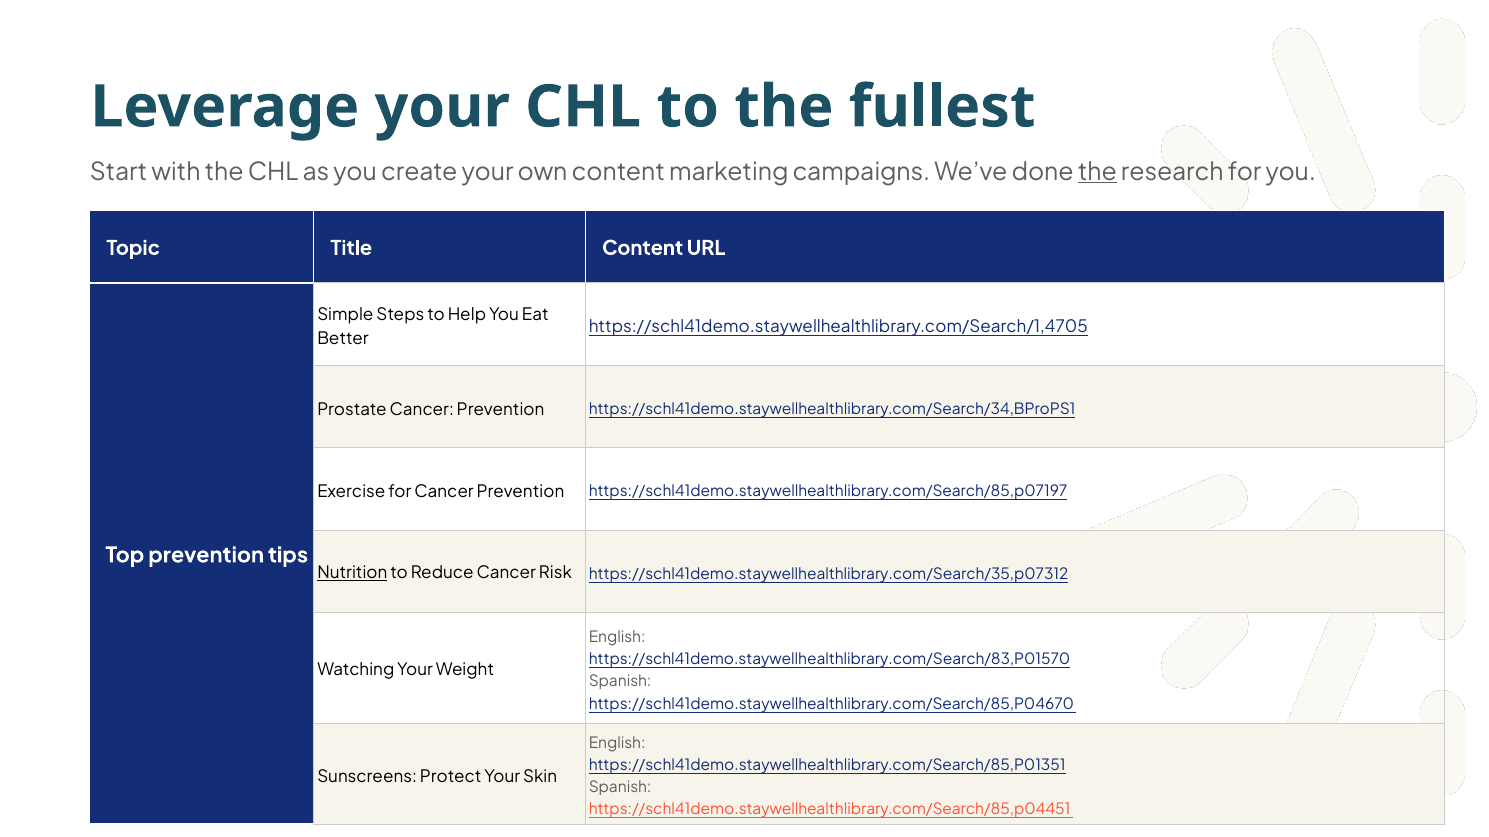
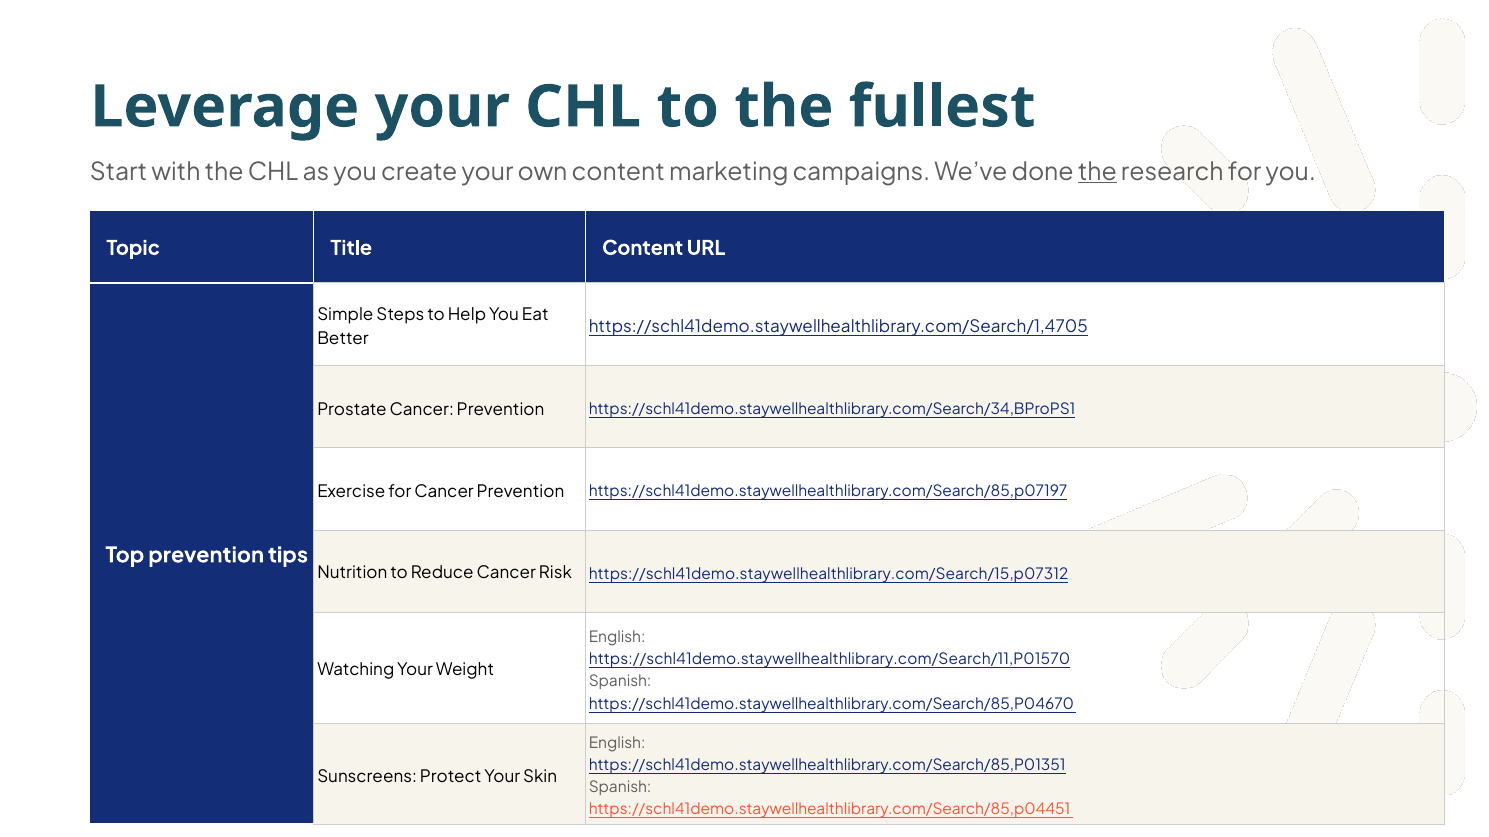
Nutrition underline: present -> none (352, 573)
https://schl41demo.staywellhealthlibrary.com/Search/35,p07312: https://schl41demo.staywellhealthlibrary.com/Search/35,p07312 -> https://schl41demo.staywellhealthlibrary.com/Search/15,p07312 (829, 575)
https://schl41demo.staywellhealthlibrary.com/Search/83,P01570: https://schl41demo.staywellhealthlibrary.com/Search/83,P01570 -> https://schl41demo.staywellhealthlibrary.com/Search/11,P01570 (830, 660)
